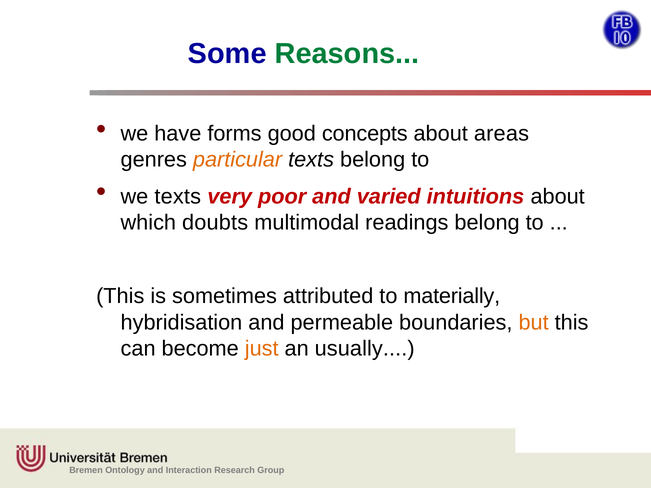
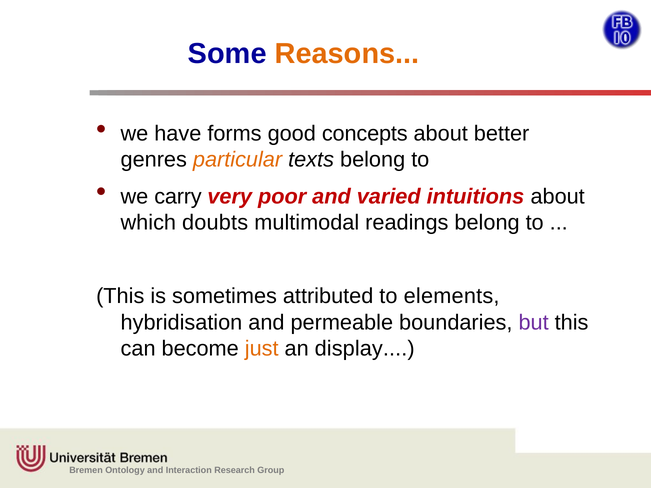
Reasons colour: green -> orange (347, 54)
areas: areas -> better (502, 134)
we texts: texts -> carry (178, 197)
materially: materially -> elements (452, 296)
but colour: orange -> purple (534, 323)
usually: usually -> display (365, 349)
